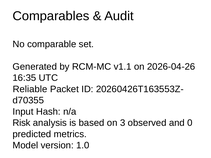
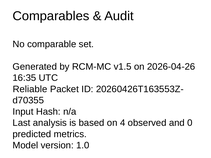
v1.1: v1.1 -> v1.5 (123, 67)
Risk: Risk -> Last (21, 123)
3: 3 -> 4 (123, 123)
